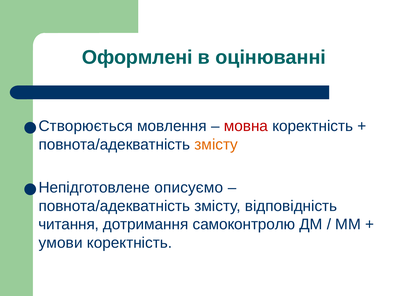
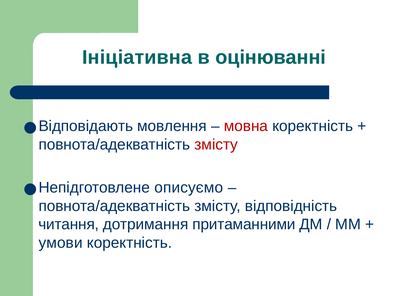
Оформлені: Оформлені -> Ініціативна (137, 57)
Створюється: Створюється -> Відповідають (86, 126)
змісту colour: orange -> red (216, 145)
самоконтролю: самоконтролю -> притаманними (244, 225)
